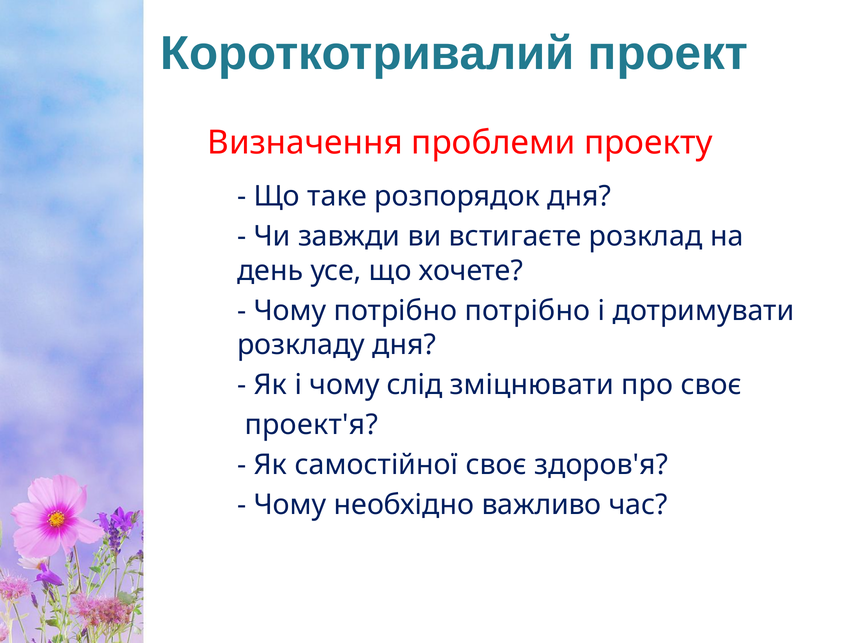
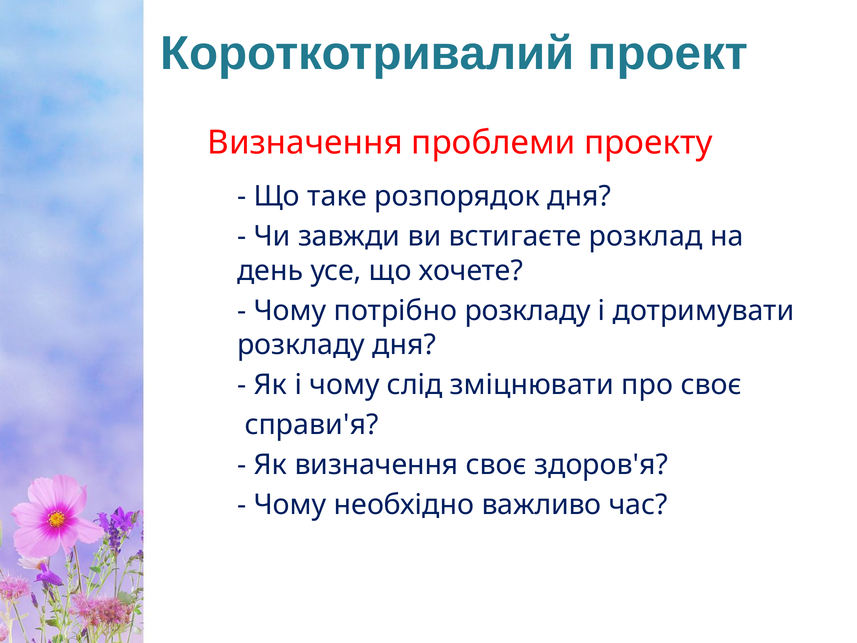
потрібно потрібно: потрібно -> розкладу (528, 311)
проект'я: проект'я -> справи'я (311, 425)
Як самостійної: самостійної -> визначення (377, 465)
